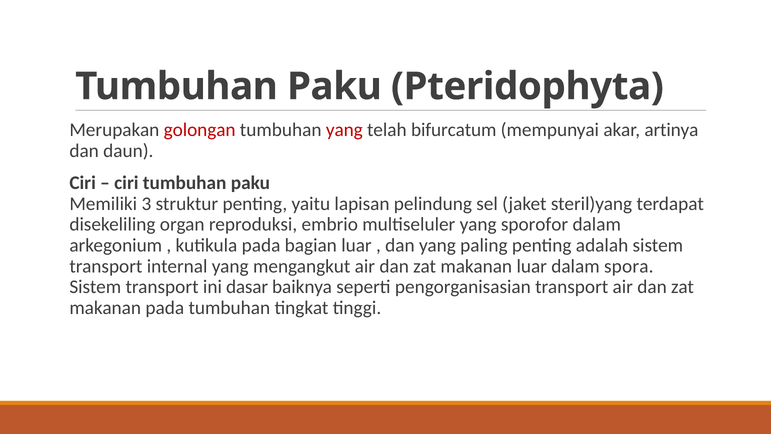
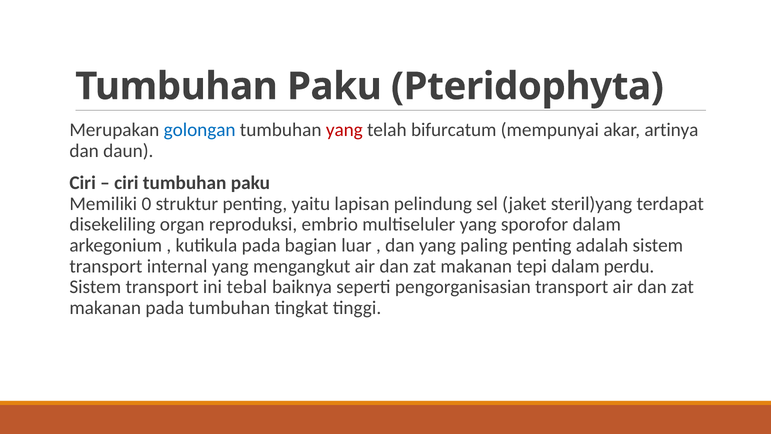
golongan colour: red -> blue (200, 130)
3: 3 -> 0 (146, 204)
makanan luar: luar -> tepi (532, 266)
spora: spora -> perdu (629, 266)
dasar: dasar -> tebal (247, 287)
